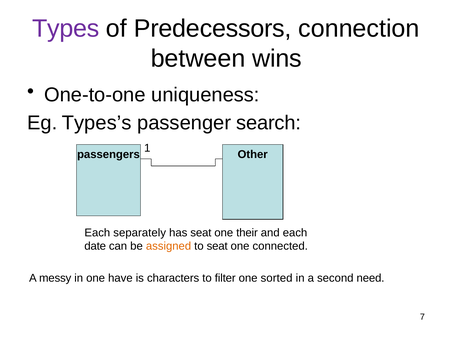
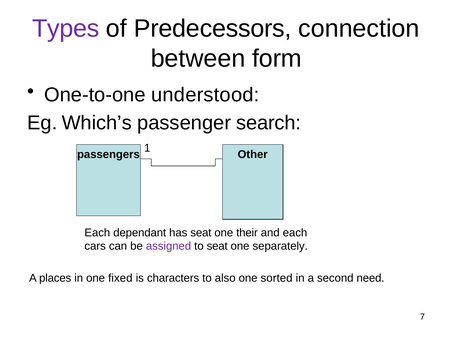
wins: wins -> form (277, 59)
uniqueness: uniqueness -> understood (205, 95)
Types’s: Types’s -> Which’s (97, 123)
separately: separately -> dependant (140, 233)
date: date -> cars (95, 246)
assigned colour: orange -> purple (169, 246)
connected: connected -> separately (280, 246)
messy: messy -> places (55, 278)
have: have -> fixed (120, 278)
filter: filter -> also (225, 278)
